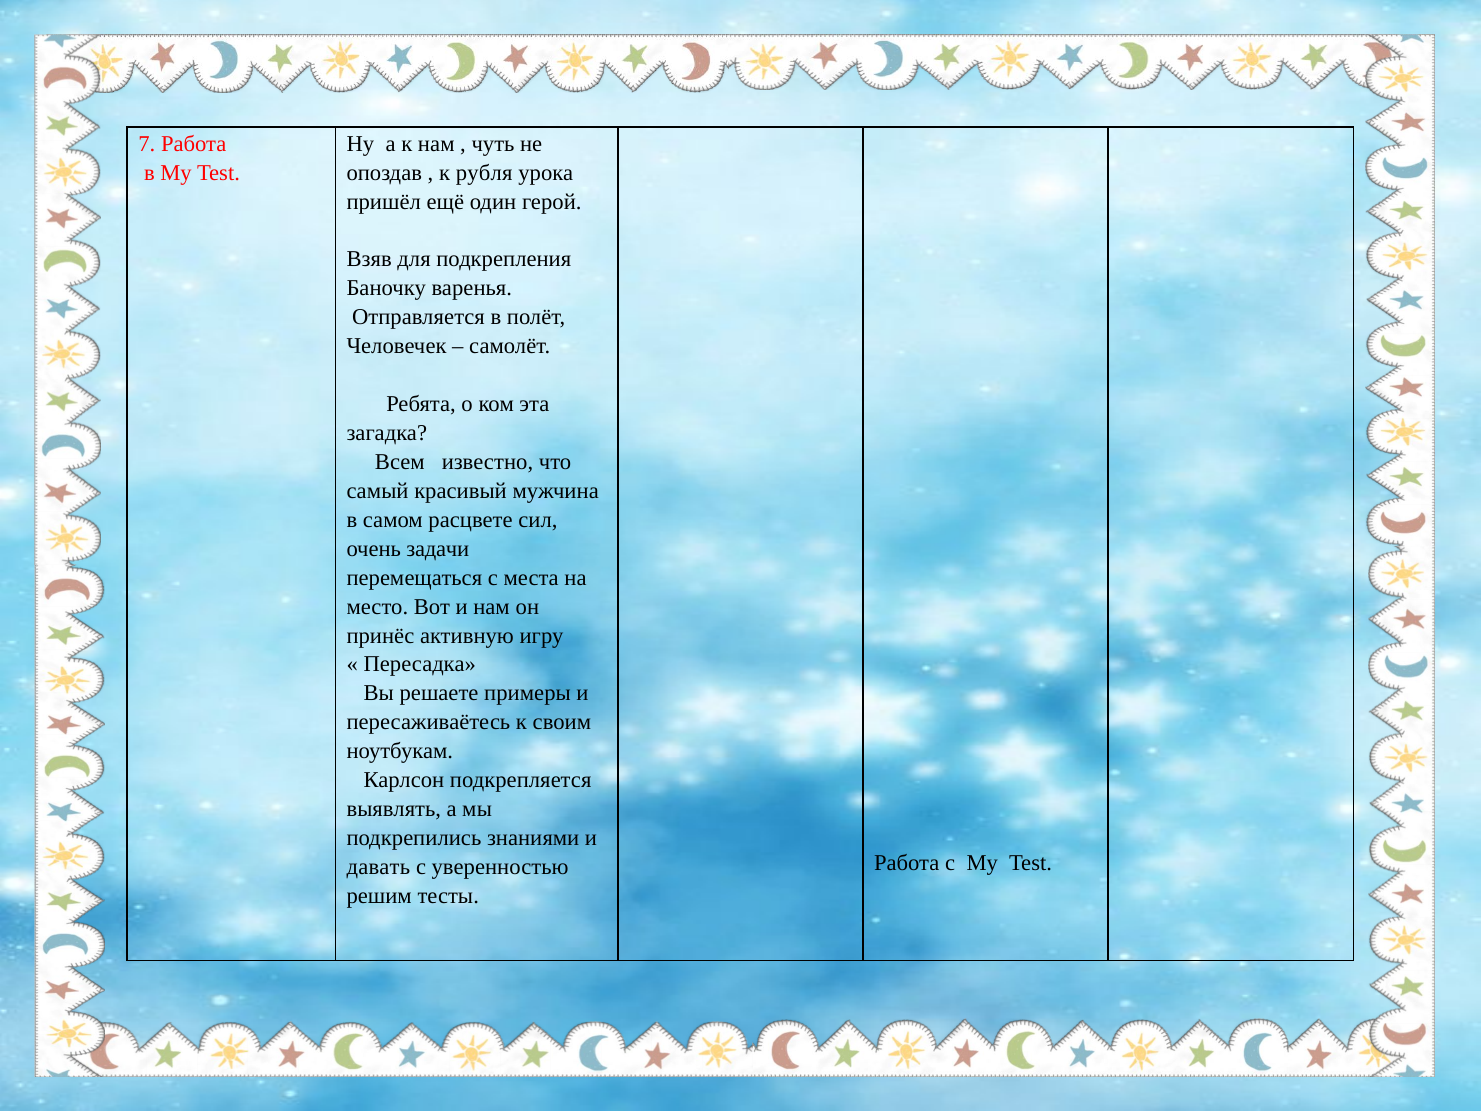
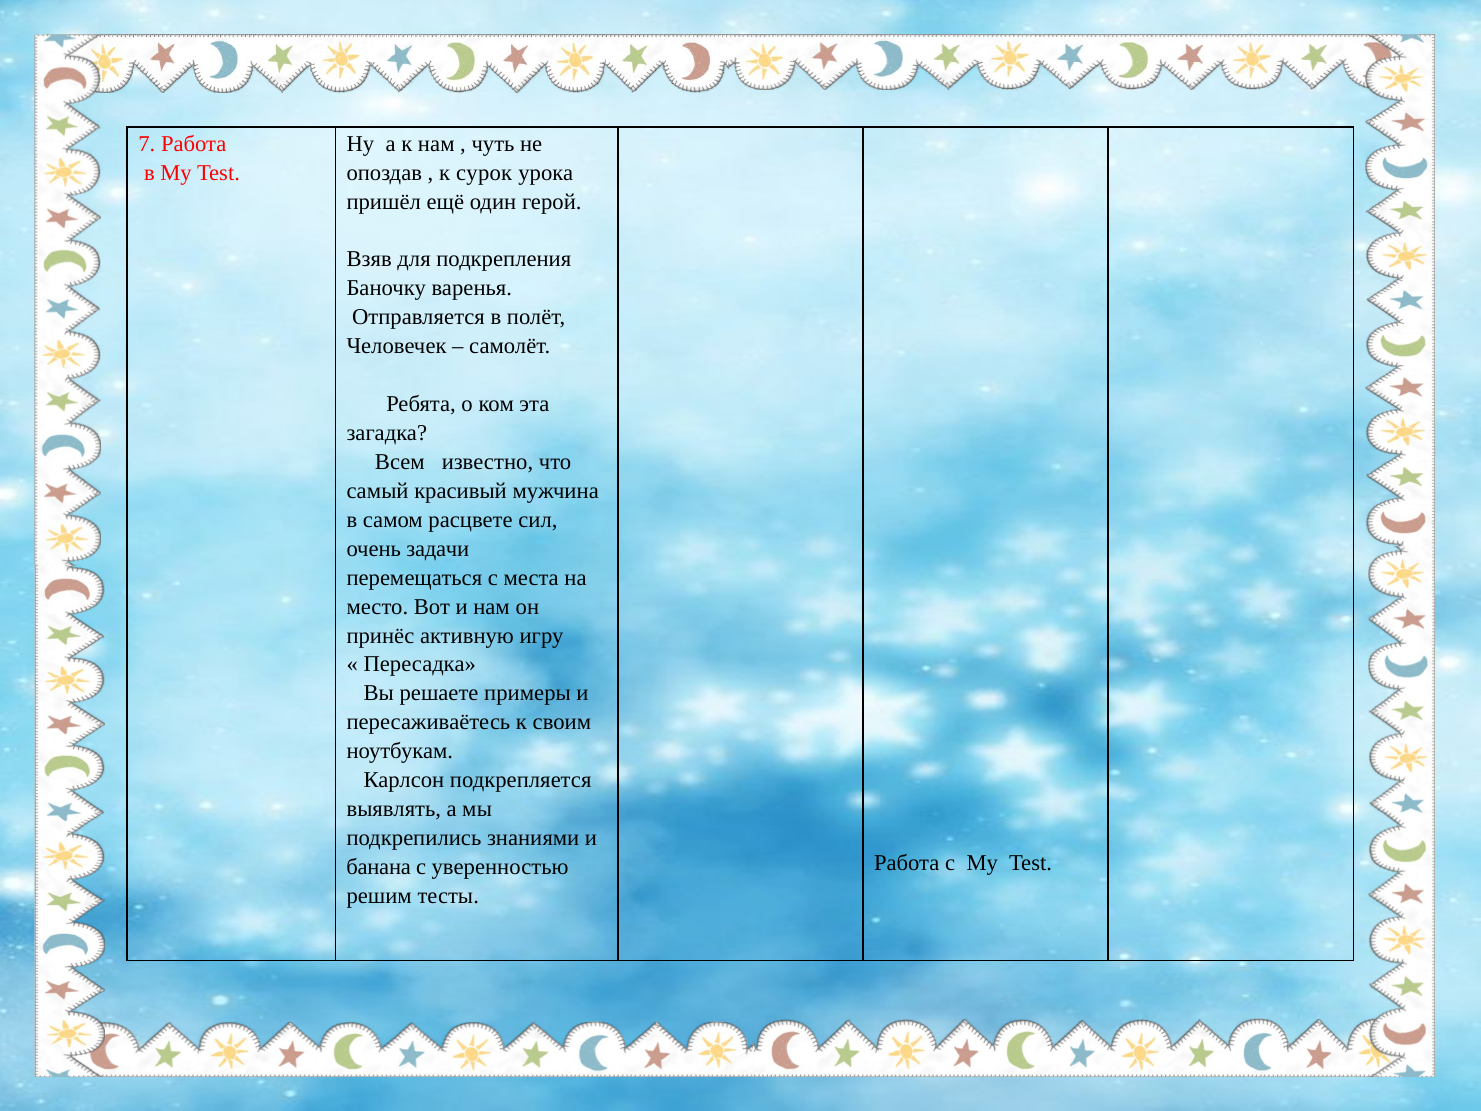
рубля: рубля -> сурок (484, 173)
давать: давать -> банана (379, 867)
